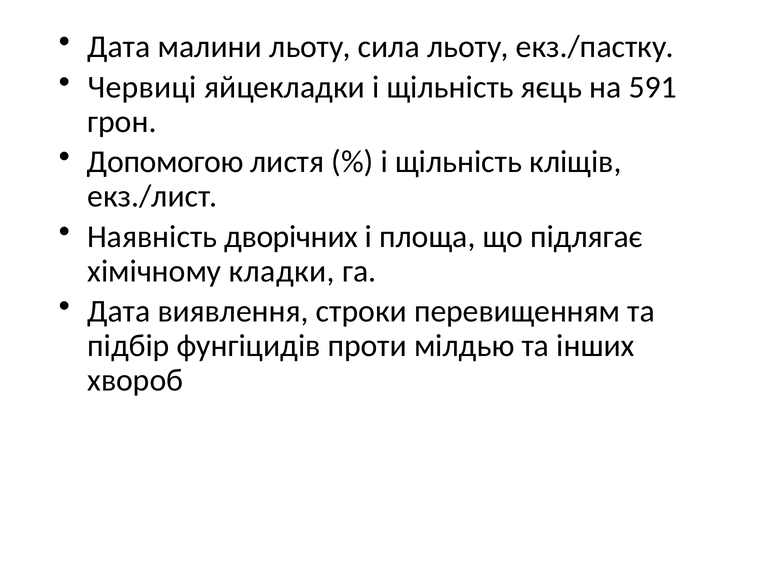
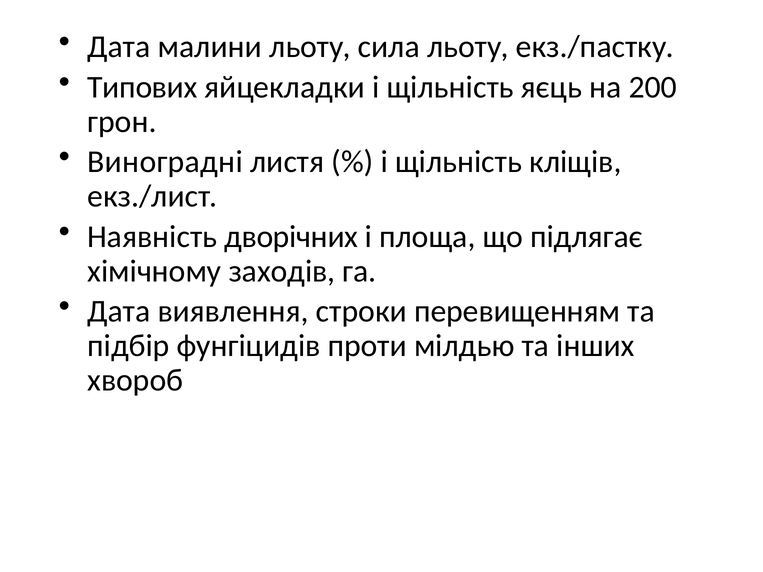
Червиці: Червиці -> Типових (142, 87)
591: 591 -> 200 (653, 87)
Допомогою: Допомогою -> Виноградні (165, 162)
кладки: кладки -> заходів (282, 271)
